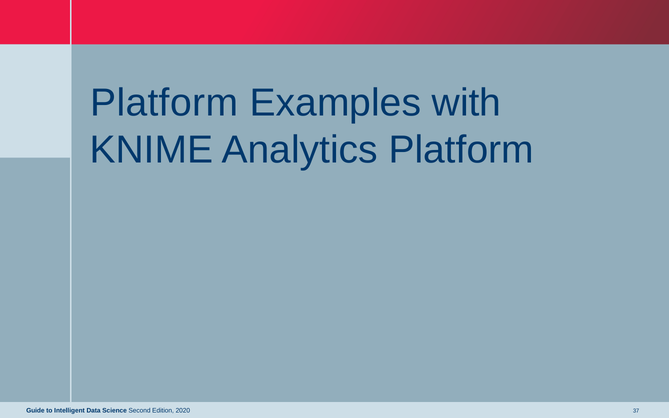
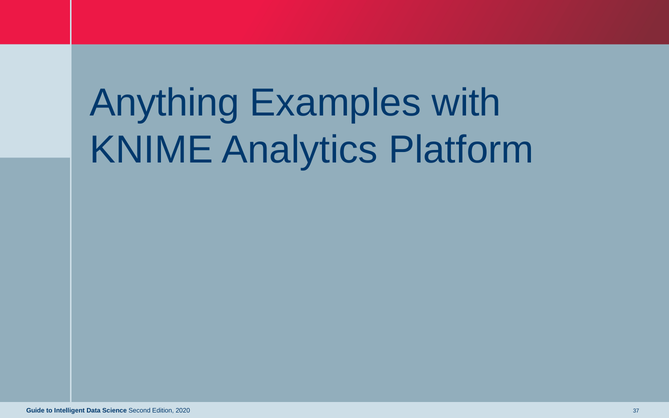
Platform: Platform -> Anything (164, 103)
